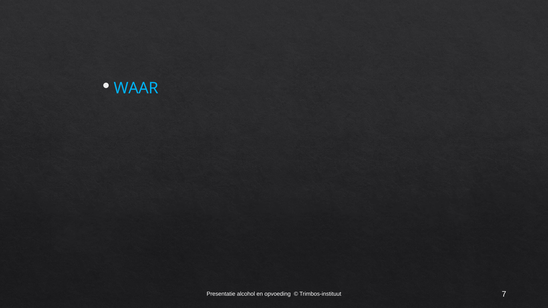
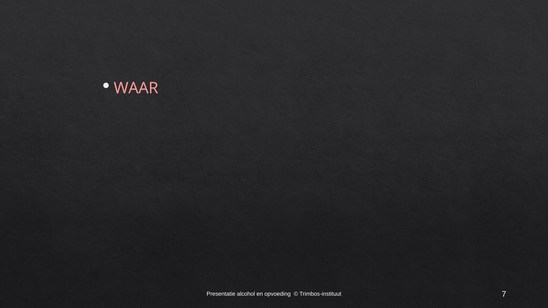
WAAR colour: light blue -> pink (136, 88)
